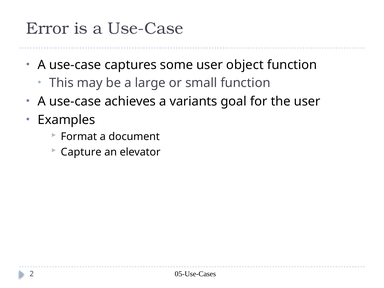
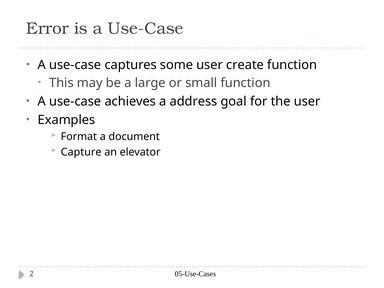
object: object -> create (245, 65)
variants: variants -> address (193, 101)
